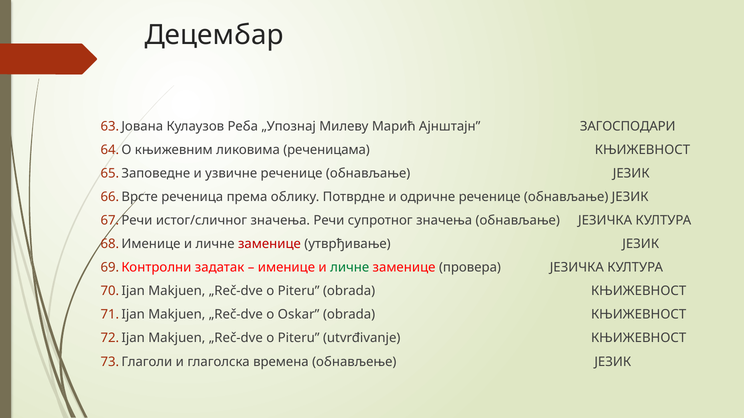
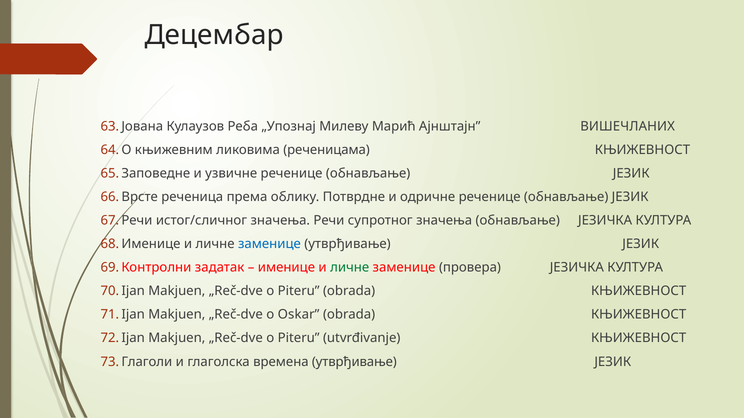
ЗАГОСПОДАРИ: ЗАГОСПОДАРИ -> ВИШЕЧЛАНИХ (628, 126)
заменице colour: red -> blue (269, 244)
времена обнављење: обнављење -> утврђивање (354, 362)
